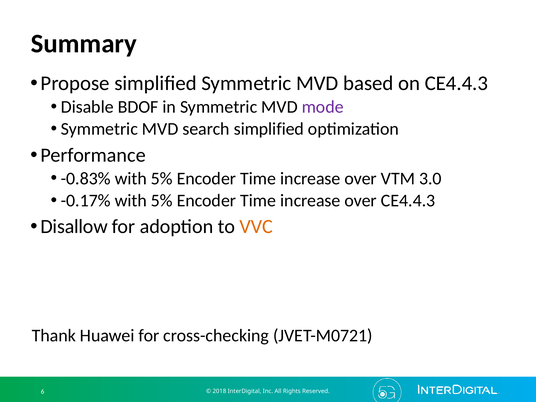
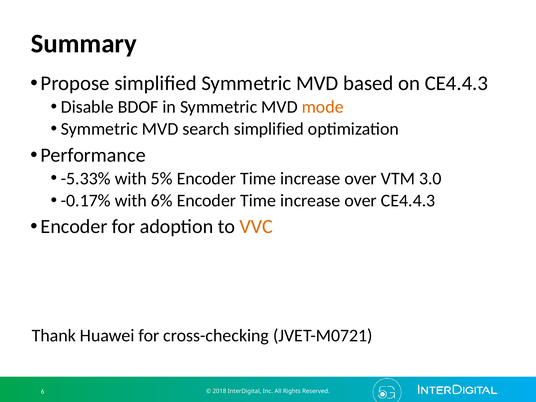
mode colour: purple -> orange (323, 107)
-0.83%: -0.83% -> -5.33% (86, 178)
-0.17% with 5%: 5% -> 6% (162, 201)
Disallow: Disallow -> Encoder (74, 227)
